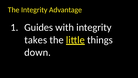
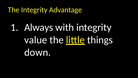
Guides: Guides -> Always (39, 27)
takes: takes -> value (36, 40)
